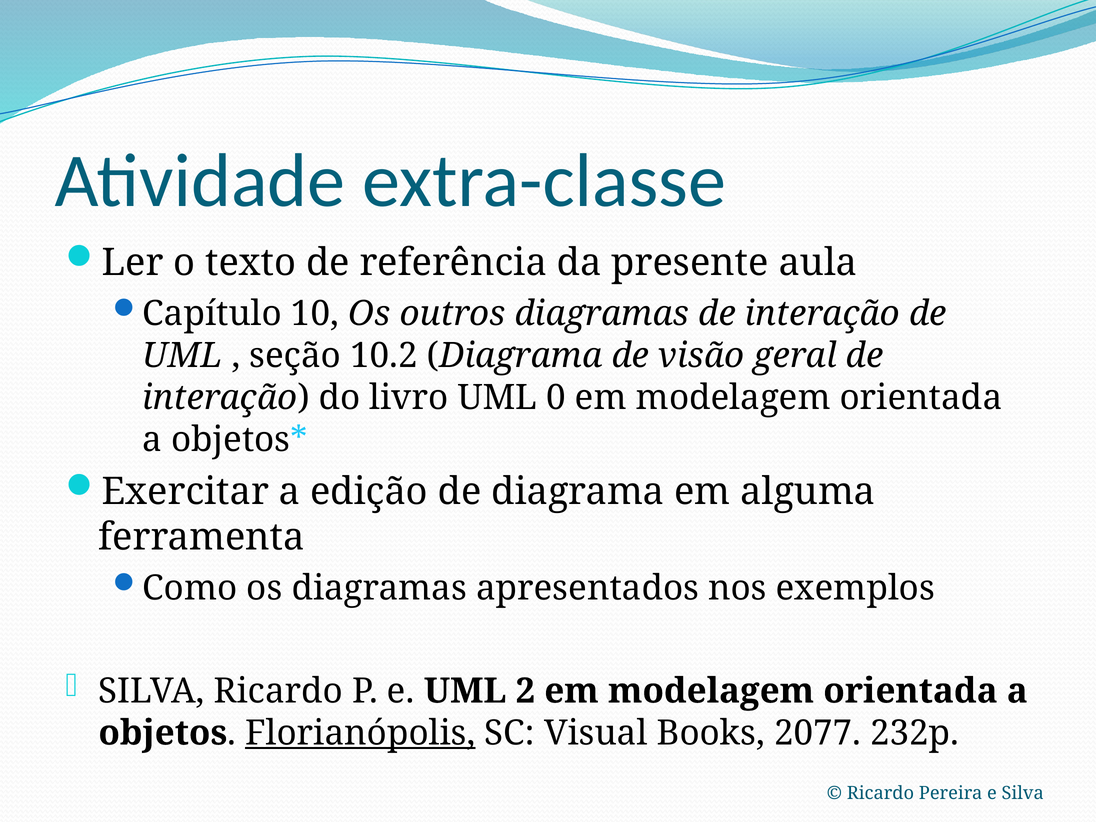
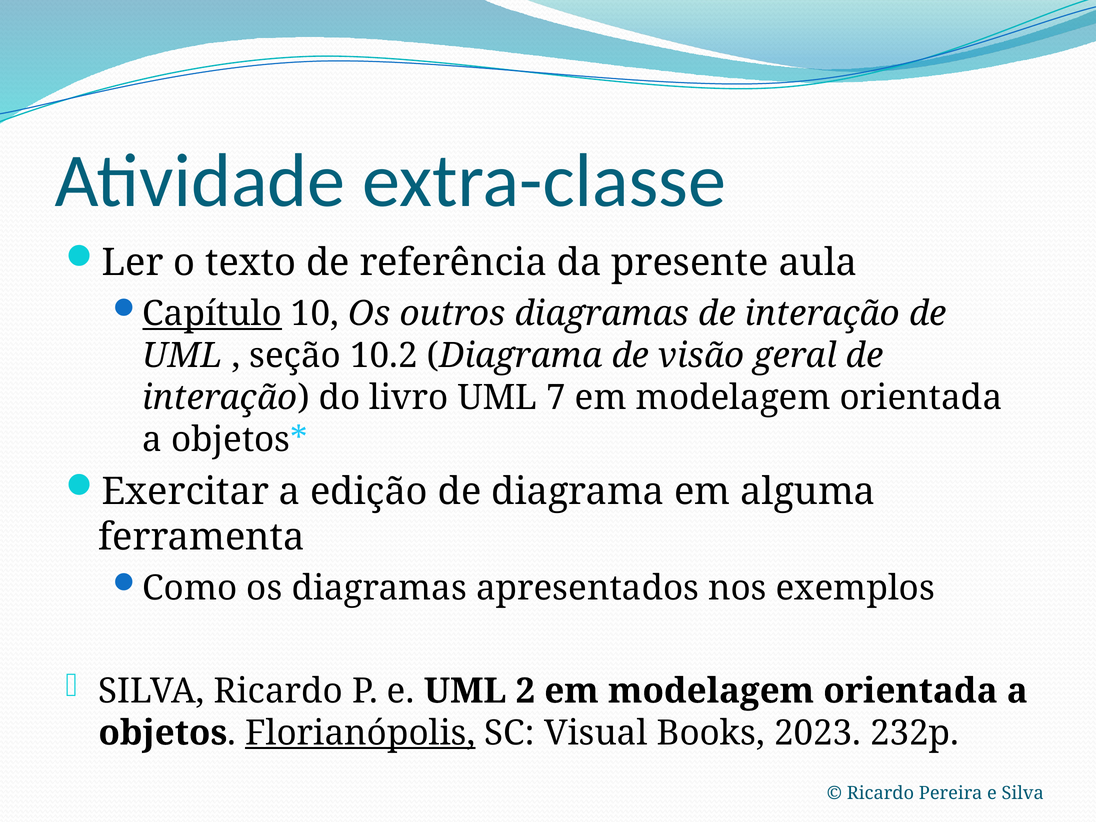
Capítulo underline: none -> present (212, 314)
0: 0 -> 7 (556, 398)
2077: 2077 -> 2023 (818, 733)
